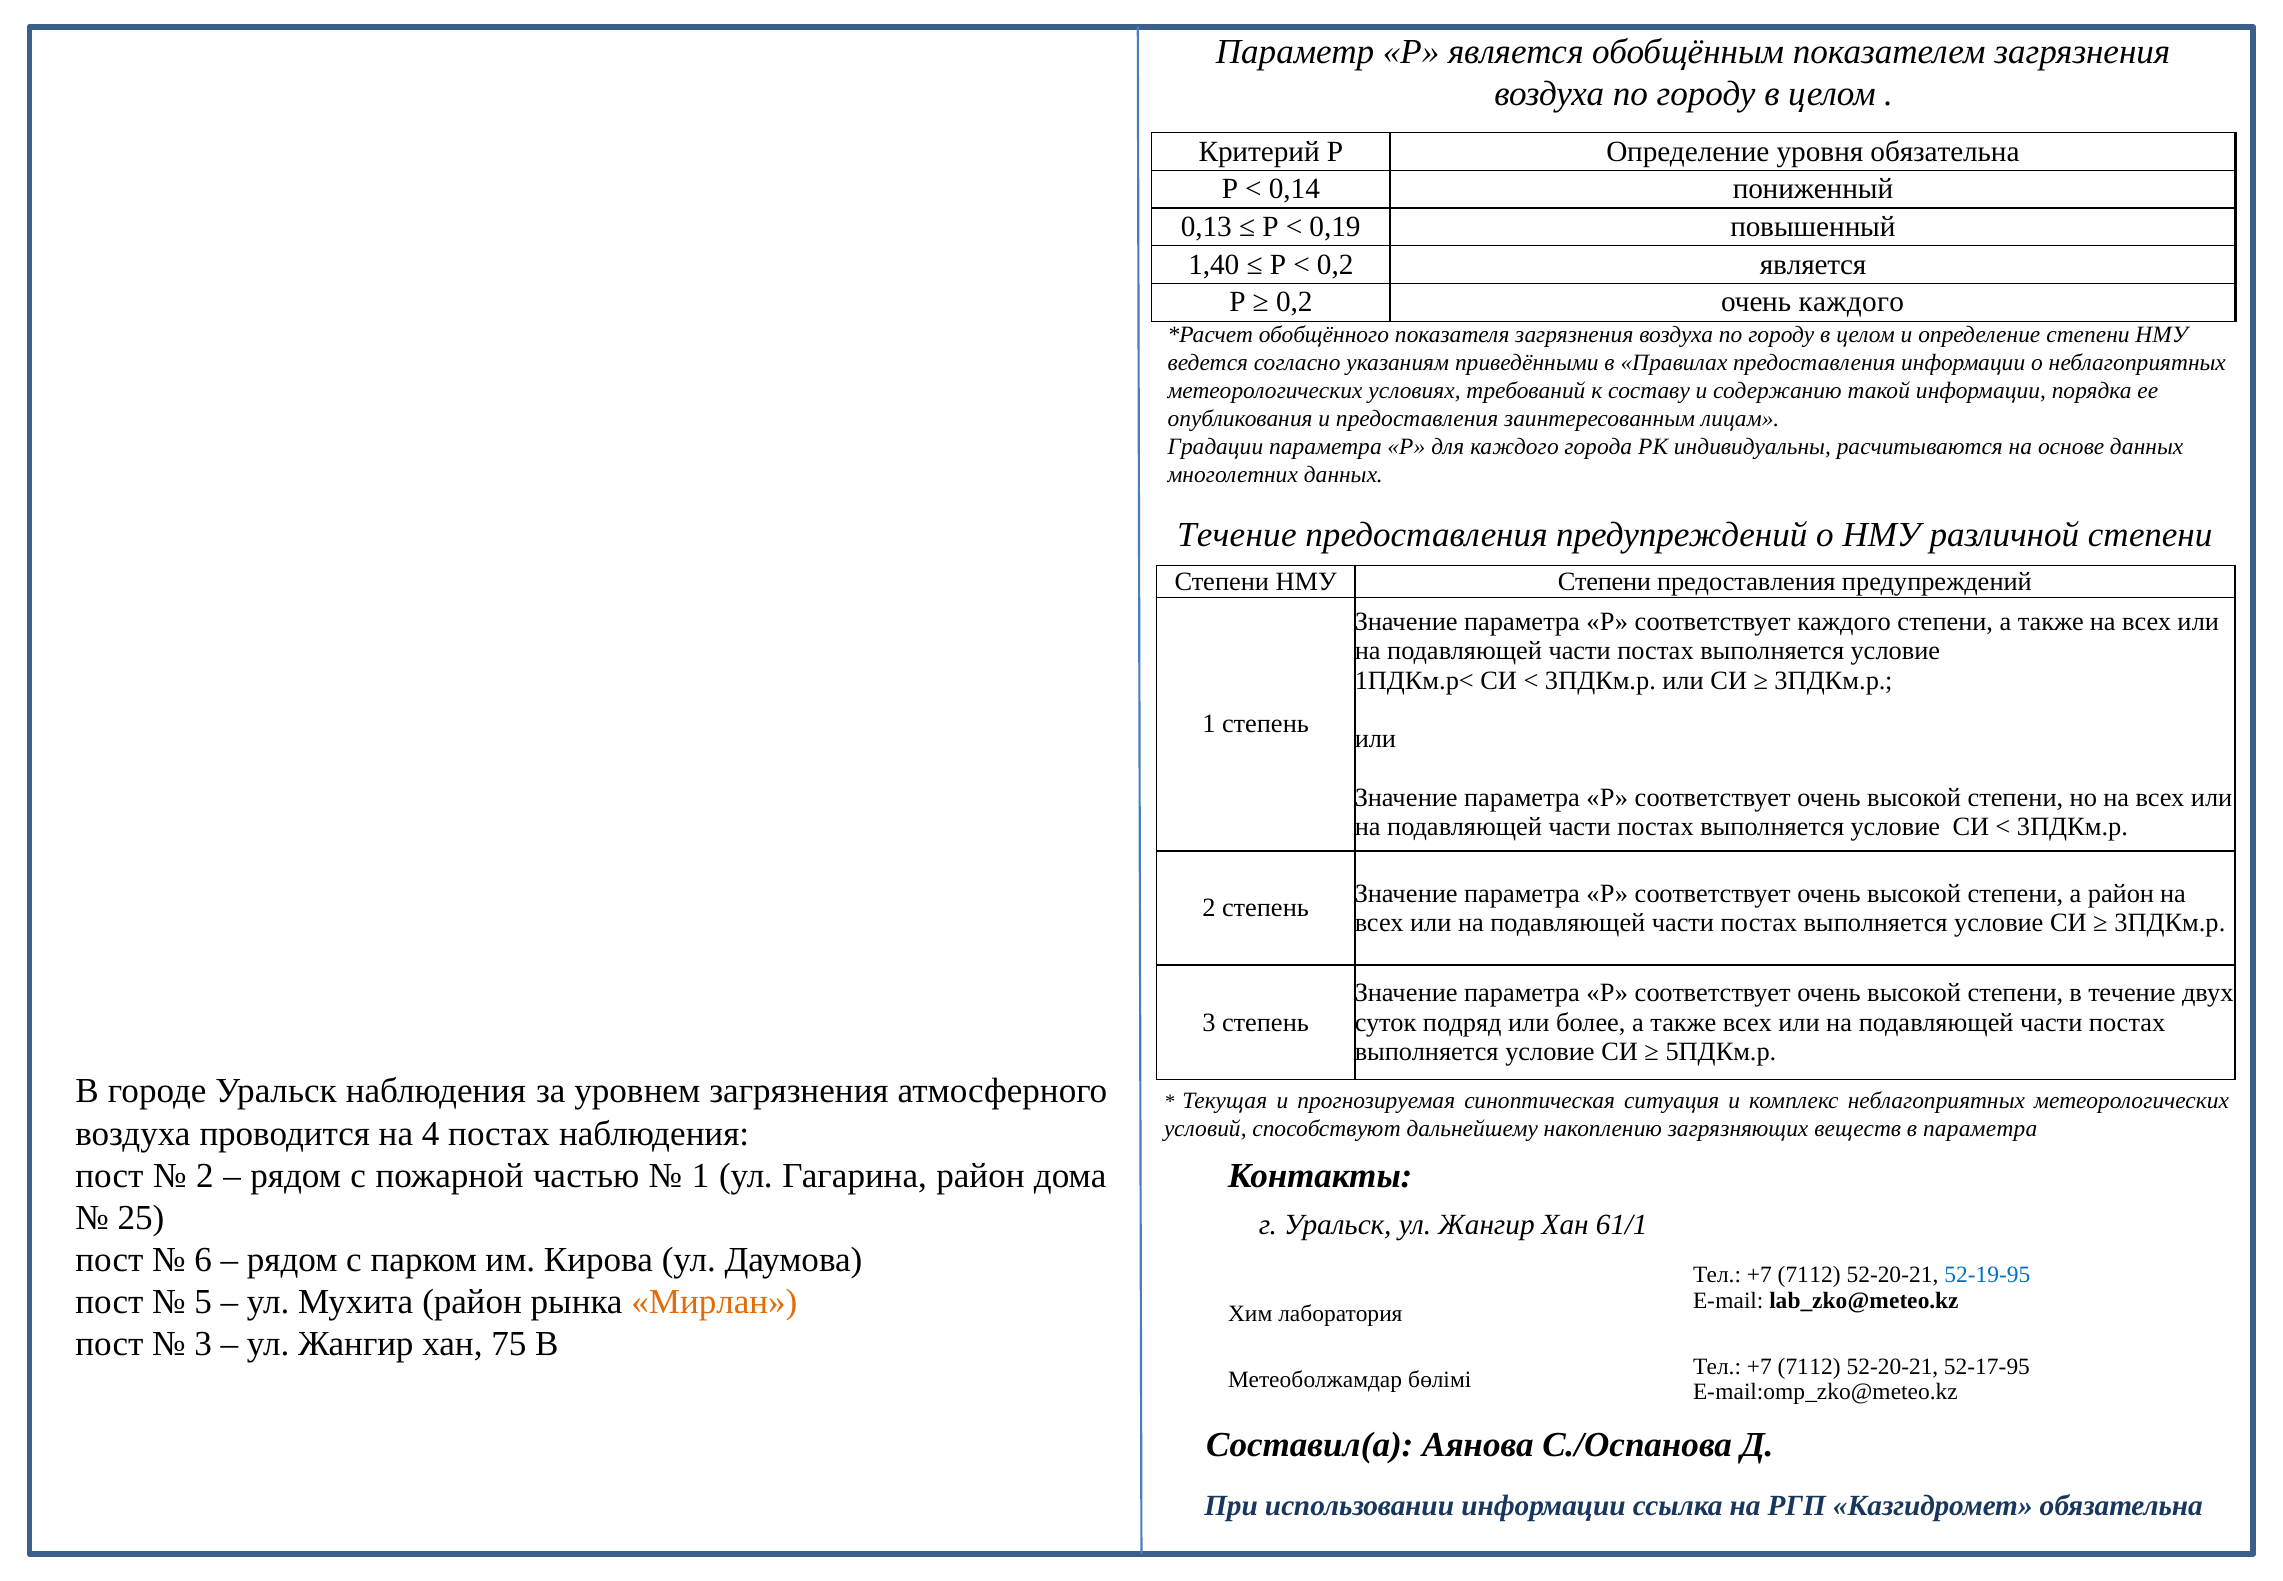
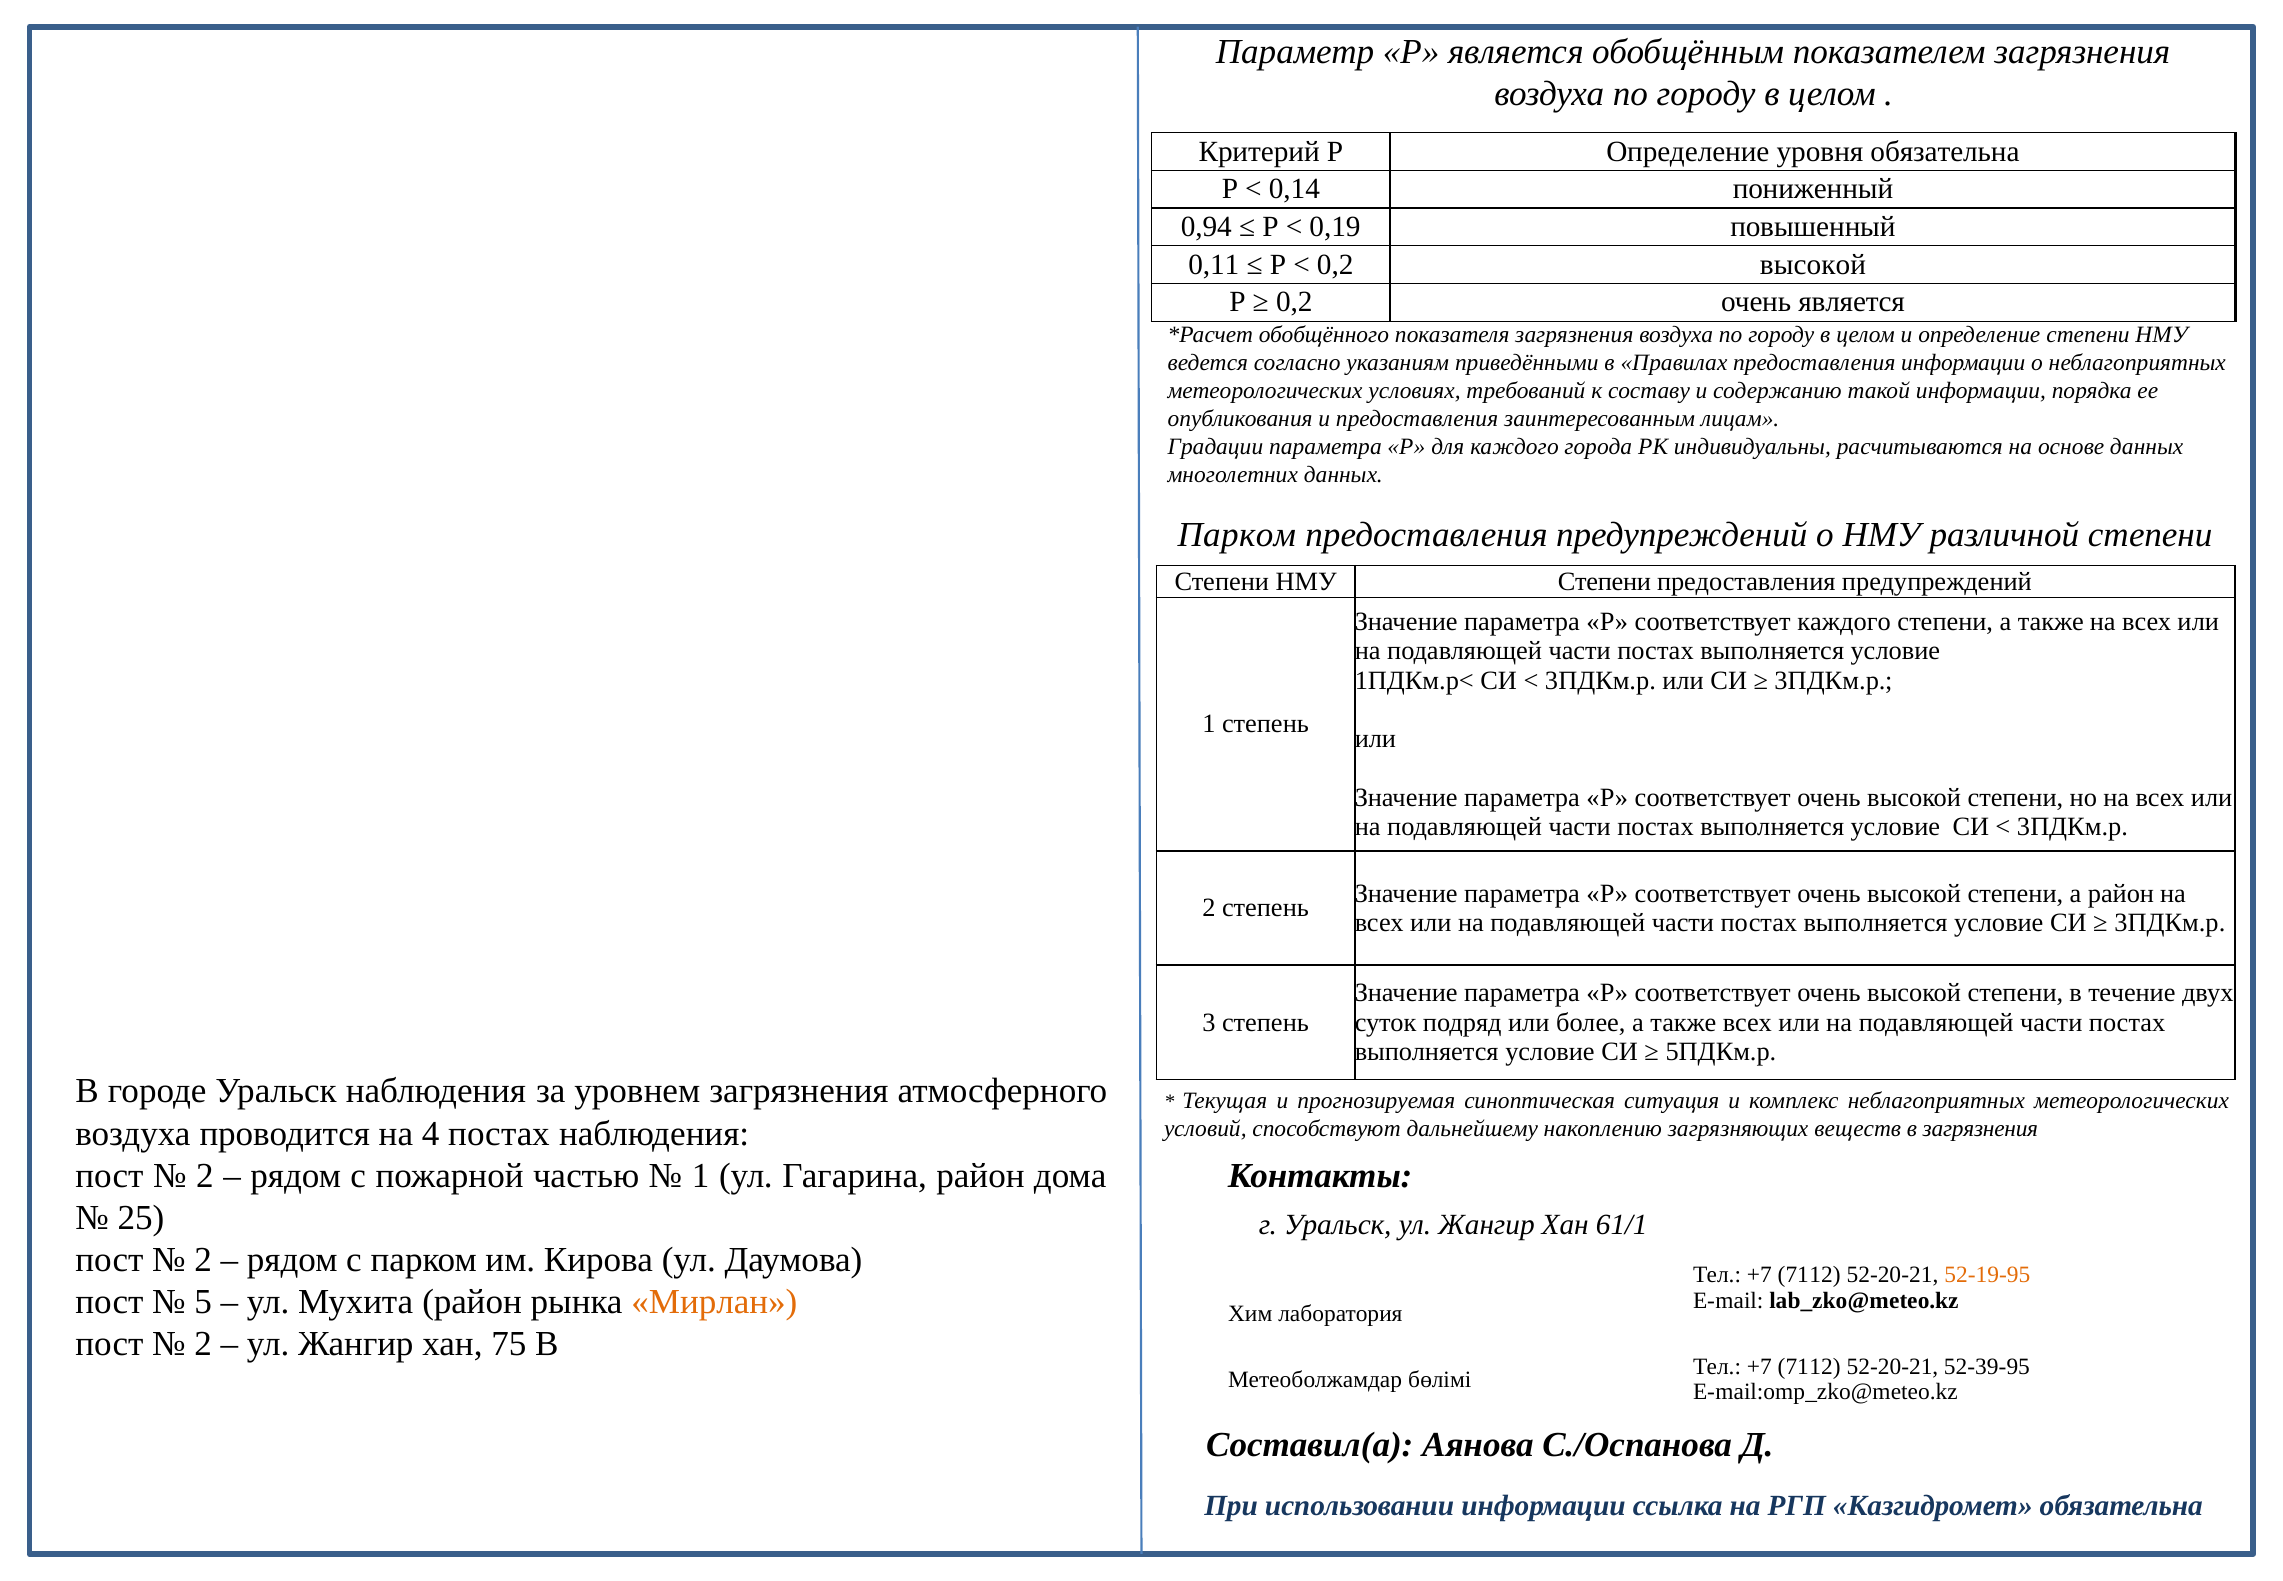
0,13: 0,13 -> 0,94 (1206, 227)
1,40: 1,40 -> 0,11 (1214, 264)
0,2 является: является -> высокой (1813, 264)
очень каждого: каждого -> является (1852, 302)
Течение: Течение -> Парком (1237, 535)
в параметра: параметра -> загрязнения (1980, 1129)
6: 6 -> 2 (203, 1260)
52-19-95 colour: blue -> orange (1987, 1275)
3: 3 -> 2 (203, 1344)
52-17-95: 52-17-95 -> 52-39-95 (1987, 1366)
